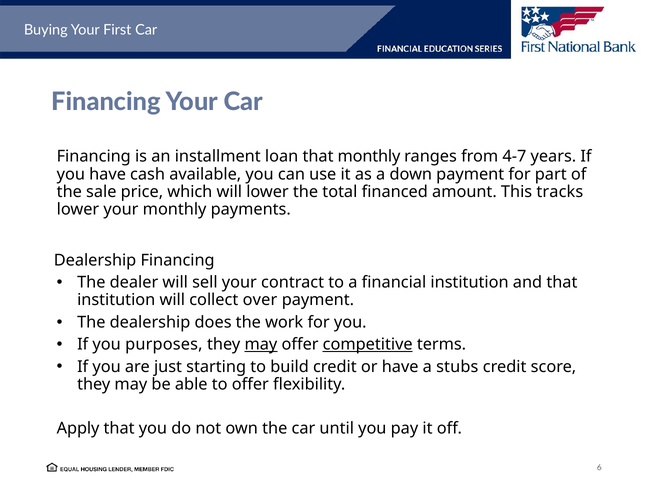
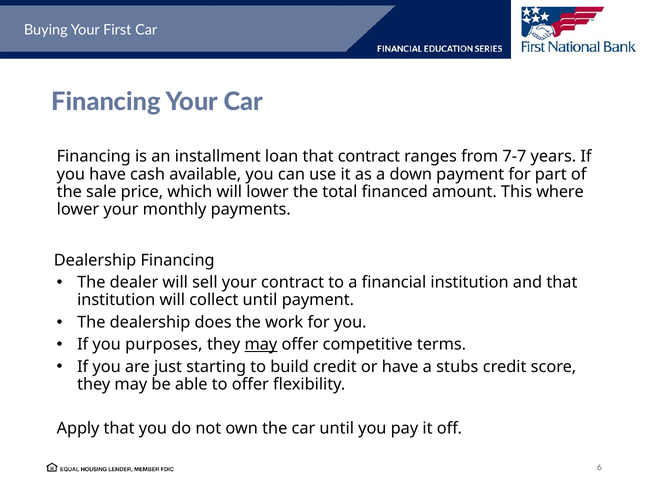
that monthly: monthly -> contract (369, 156)
4-7: 4-7 -> 7-7 (514, 156)
tracks: tracks -> where (560, 192)
collect over: over -> until (260, 300)
competitive underline: present -> none (368, 344)
